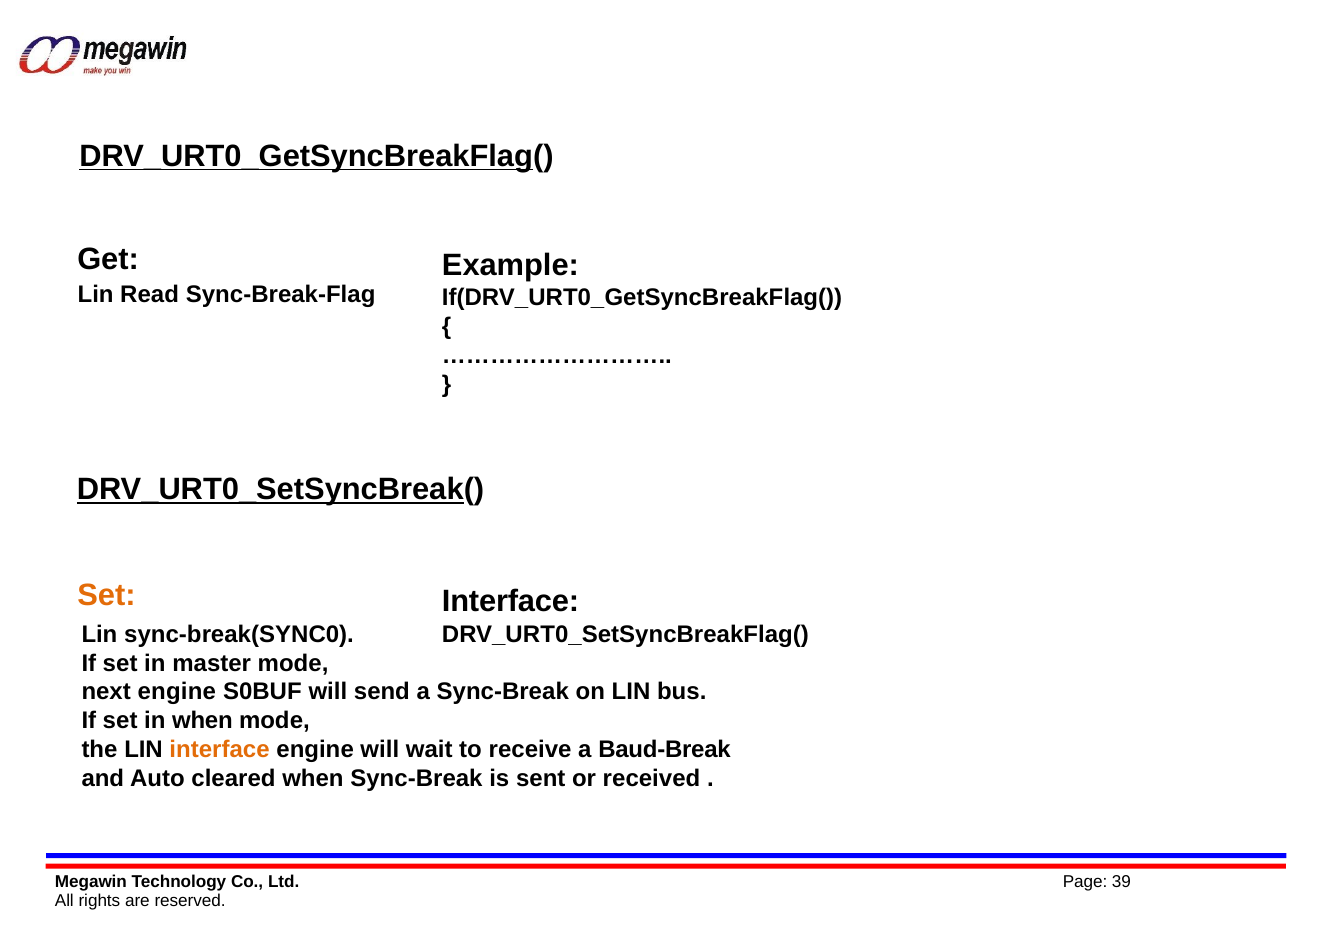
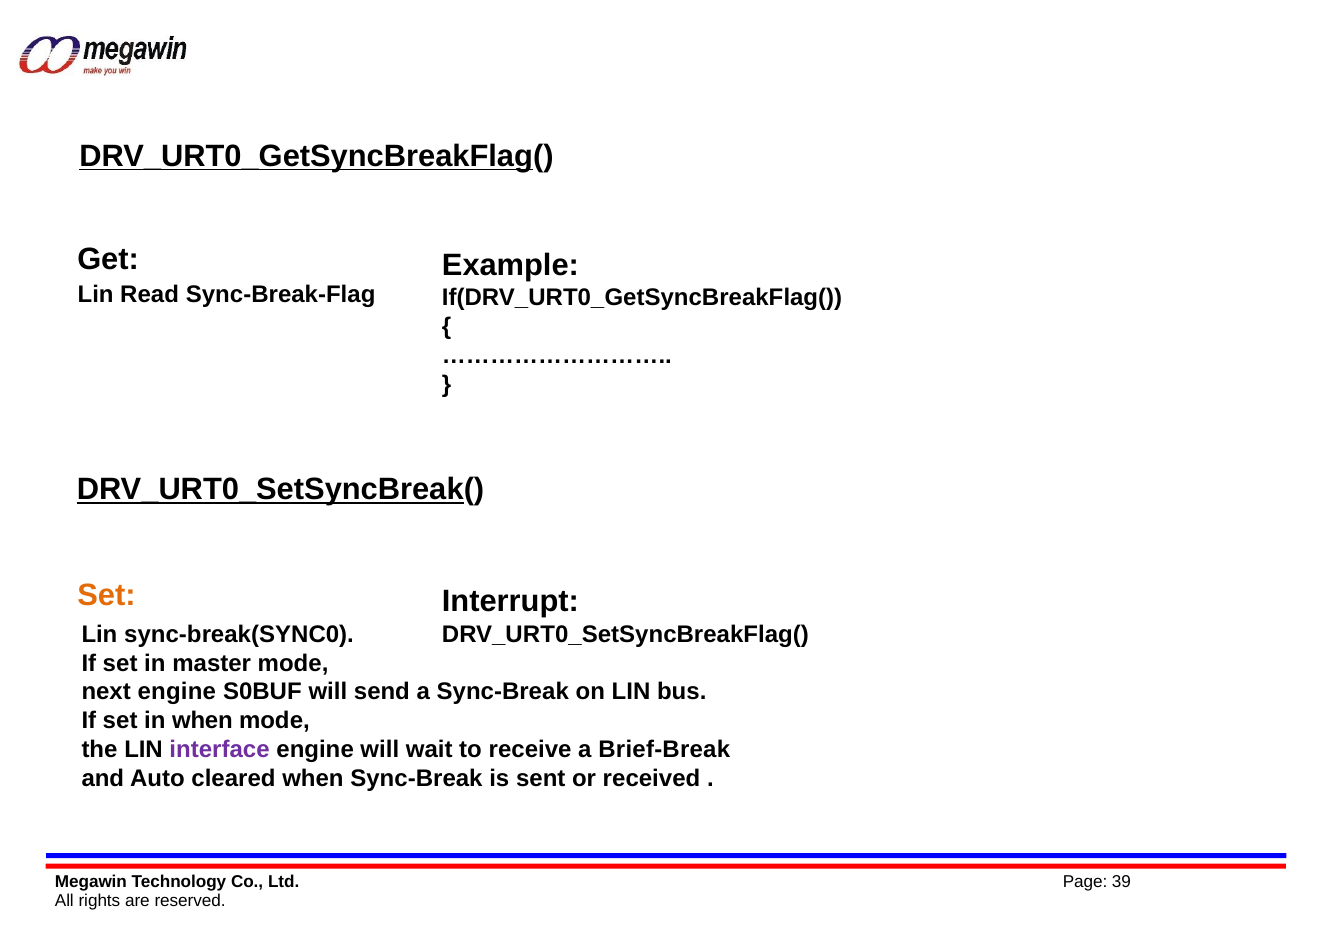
Interface: Interface -> Interrupt (510, 602)
interface colour: orange -> purple (220, 750)
Baud-Break: Baud-Break -> Brief-Break (664, 750)
